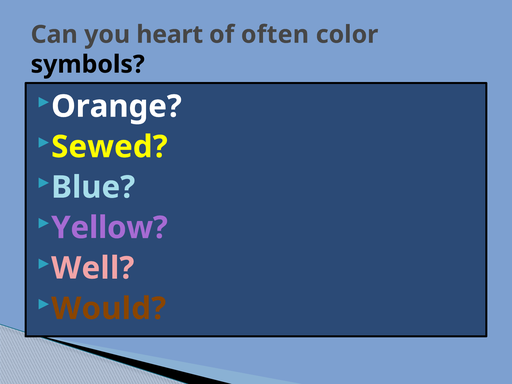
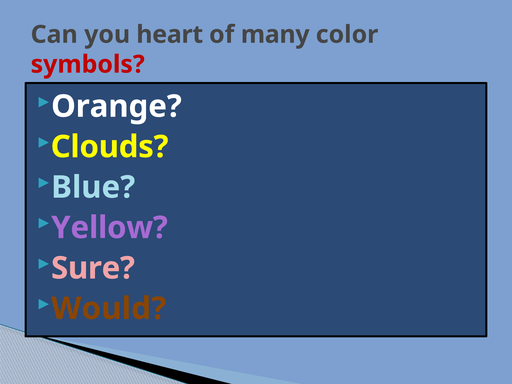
often: often -> many (275, 35)
symbols colour: black -> red (88, 64)
Sewed: Sewed -> Clouds (110, 147)
Well: Well -> Sure (93, 268)
